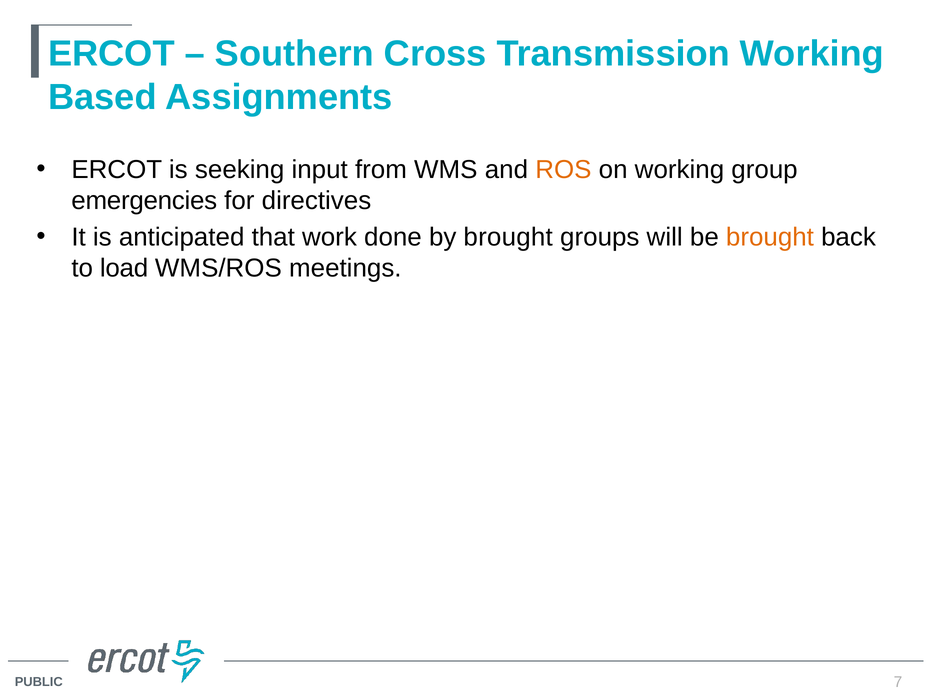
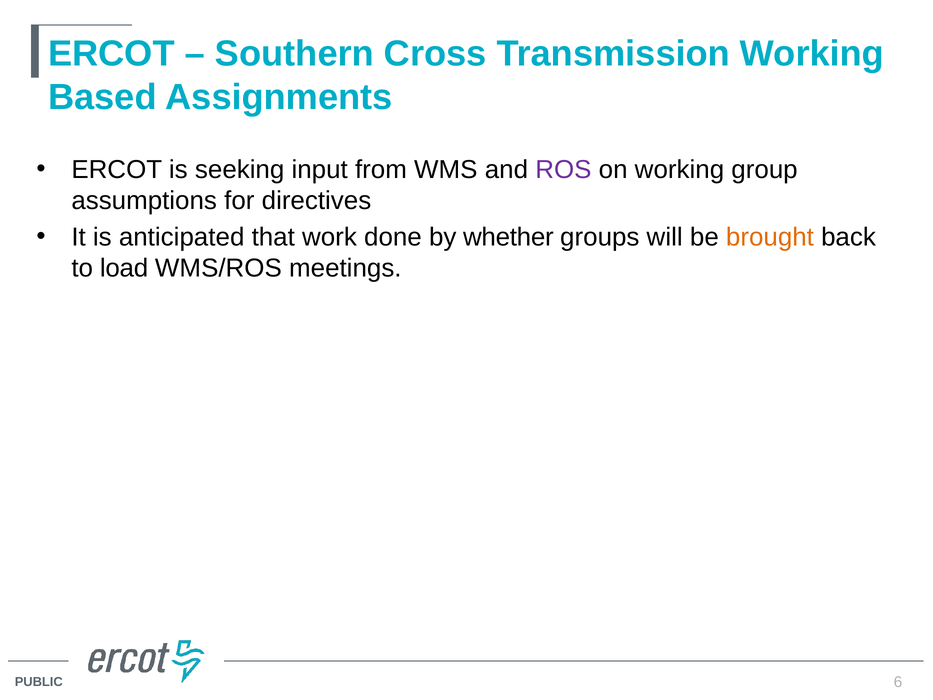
ROS colour: orange -> purple (563, 170)
emergencies: emergencies -> assumptions (144, 201)
by brought: brought -> whether (508, 237)
7: 7 -> 6 (898, 682)
